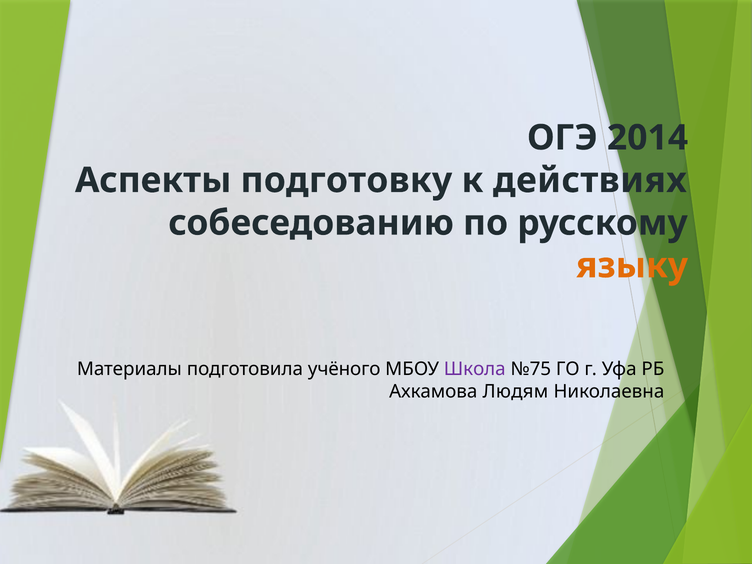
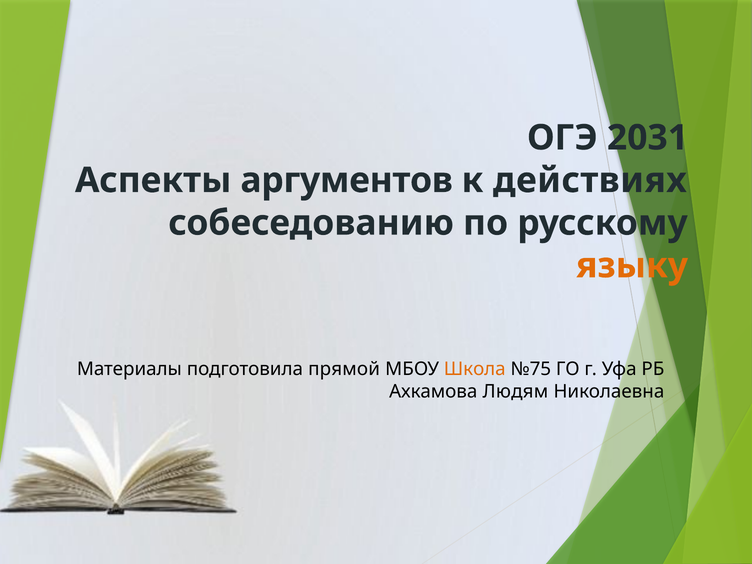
2014: 2014 -> 2031 (647, 138)
подготовку: подготовку -> аргументов (347, 180)
учёного: учёного -> прямой (344, 369)
Школа colour: purple -> orange (475, 369)
